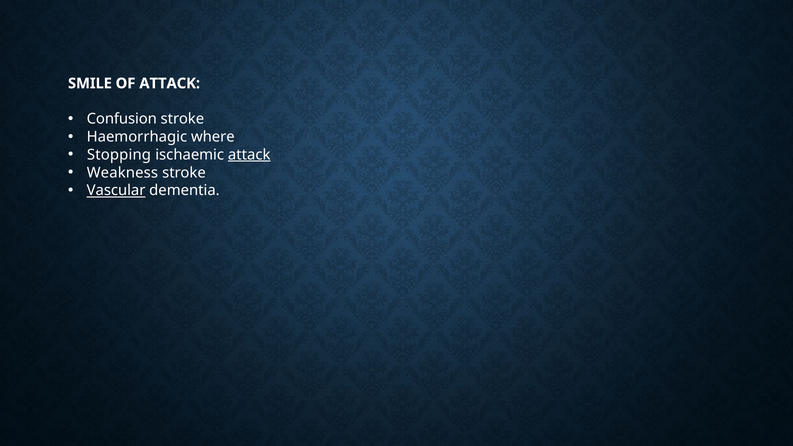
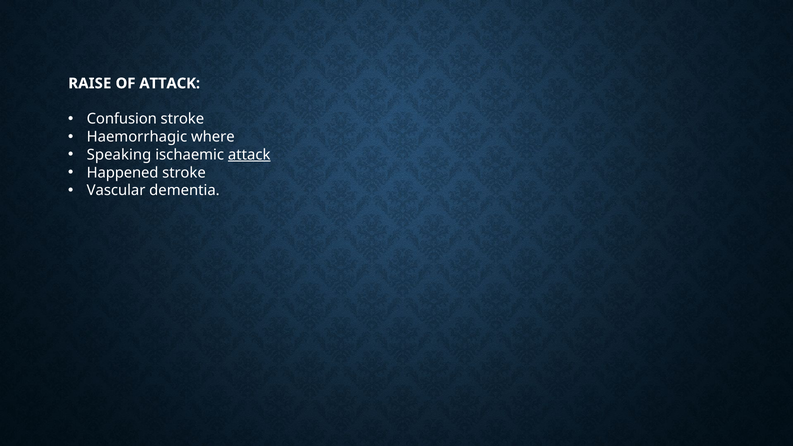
SMILE: SMILE -> RAISE (90, 83)
Stopping: Stopping -> Speaking (119, 155)
Weakness: Weakness -> Happened (123, 173)
Vascular underline: present -> none (116, 190)
